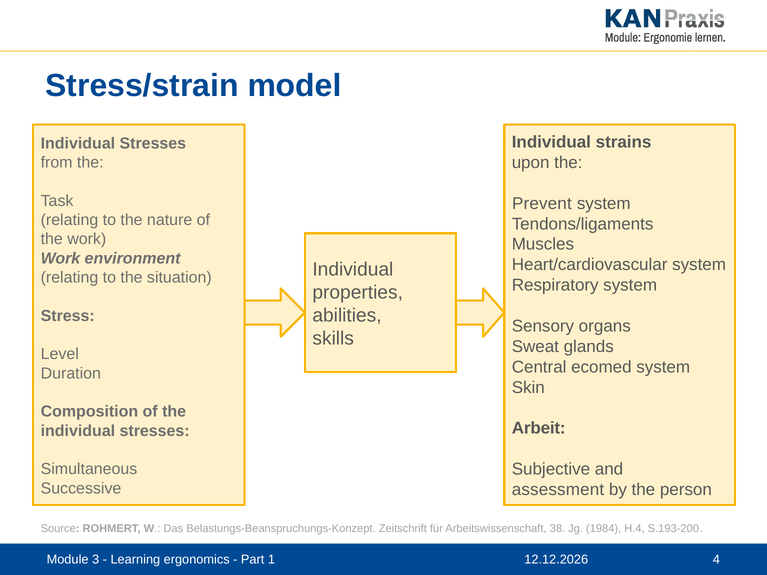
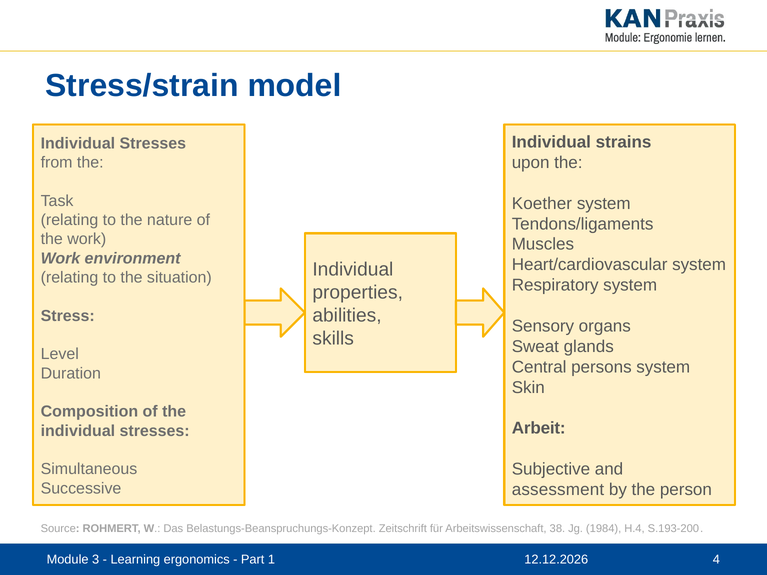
Prevent: Prevent -> Koether (542, 204)
ecomed: ecomed -> persons (601, 367)
